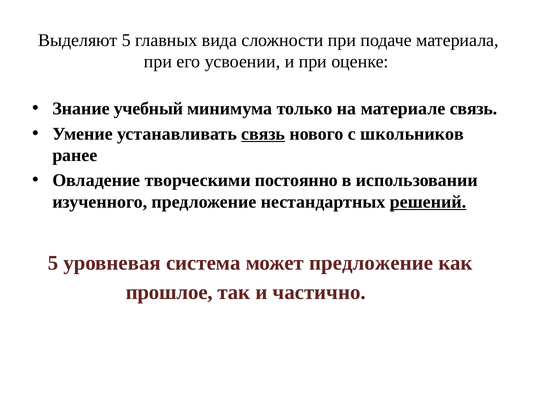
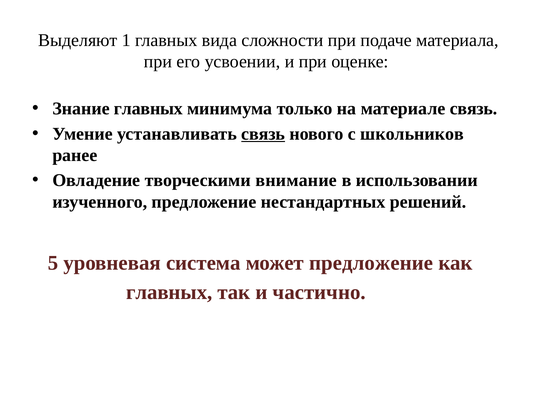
Выделяют 5: 5 -> 1 (126, 40)
Знание учебный: учебный -> главных (148, 109)
постоянно: постоянно -> внимание (296, 180)
решений underline: present -> none (428, 202)
прошлое: прошлое -> главных (169, 292)
